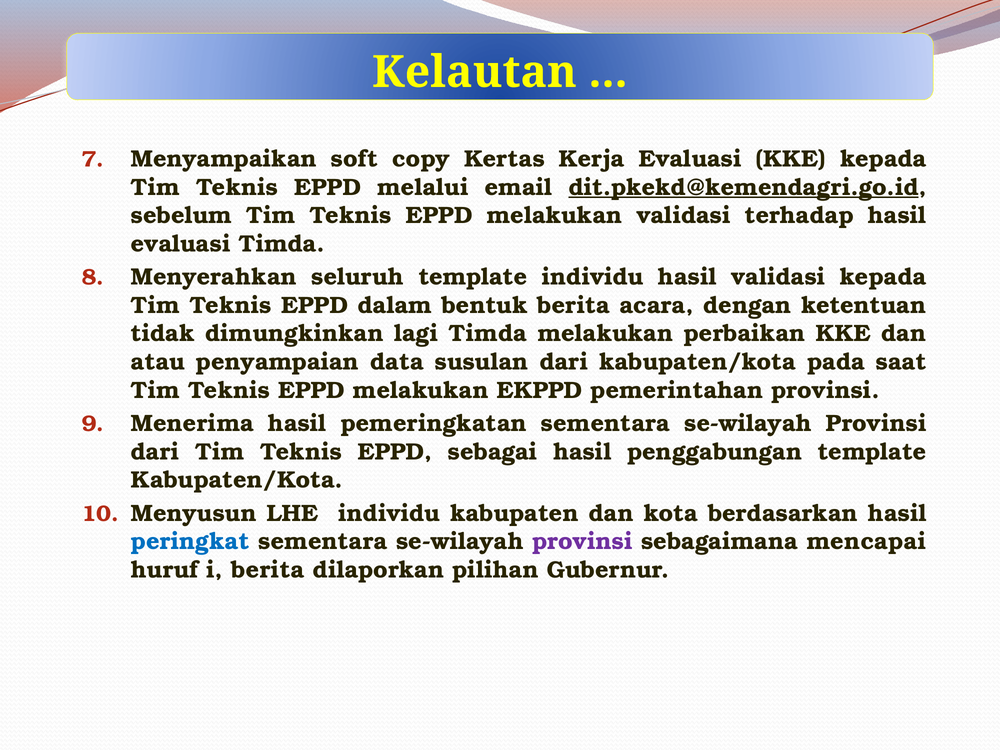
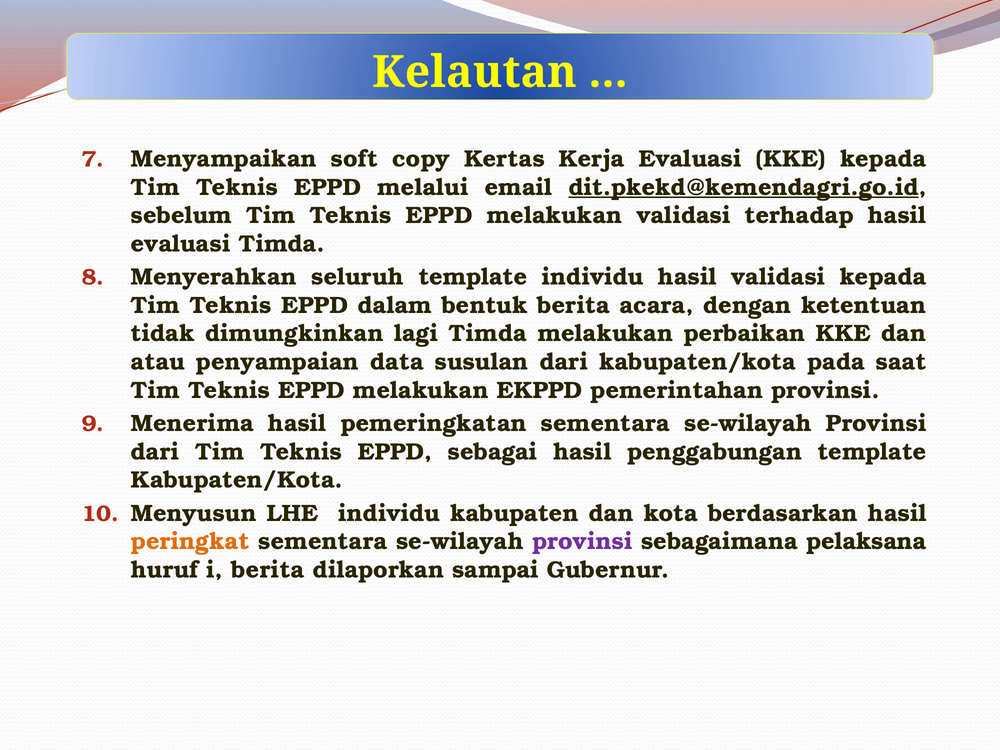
peringkat colour: blue -> orange (190, 542)
mencapai: mencapai -> pelaksana (866, 542)
pilihan: pilihan -> sampai (496, 570)
